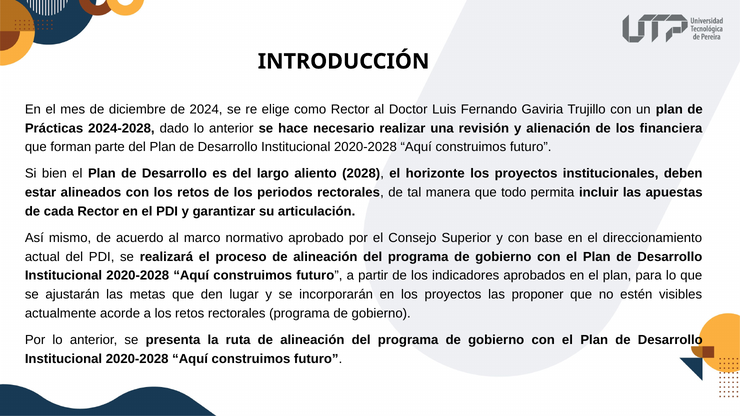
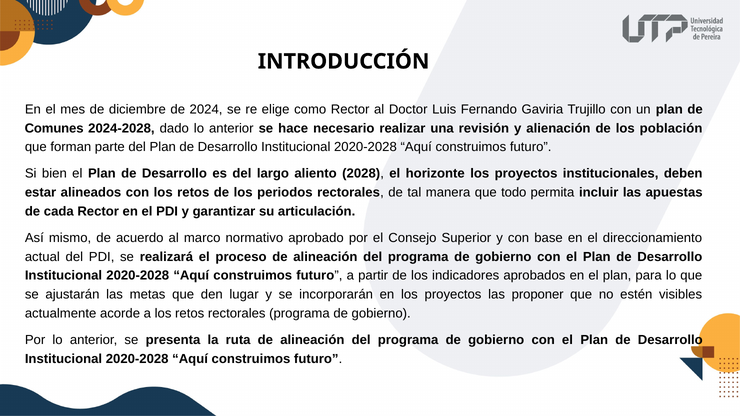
Prácticas: Prácticas -> Comunes (54, 128)
financiera: financiera -> población (671, 128)
